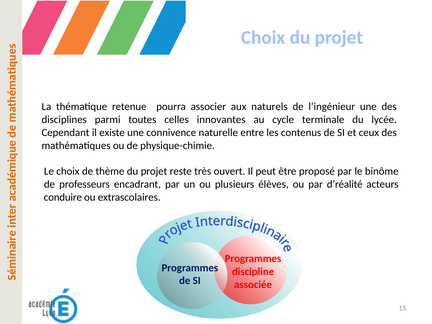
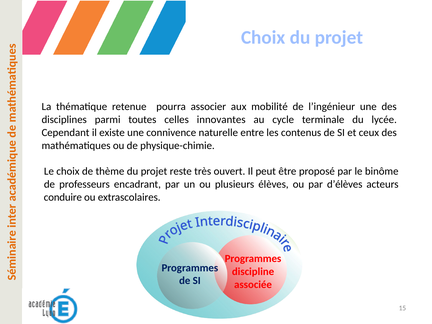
naturels: naturels -> mobilité (269, 107)
d’réalité: d’réalité -> d’élèves (345, 184)
